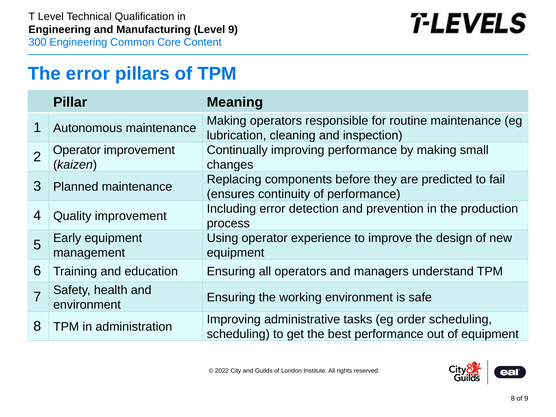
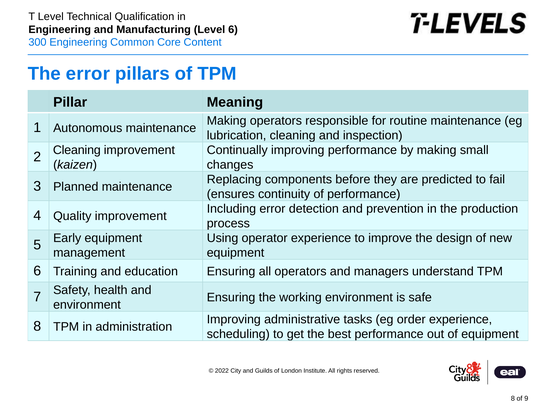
9: 9 -> 6 (233, 29)
Operator: Operator -> Cleaning (77, 150)
order scheduling: scheduling -> experience (461, 319)
